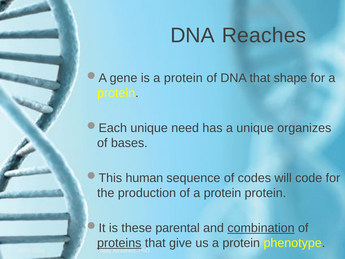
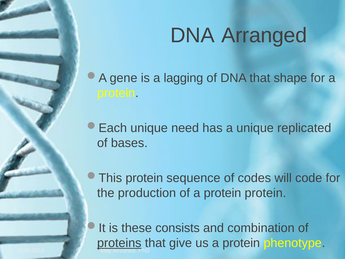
Reaches: Reaches -> Arranged (264, 35)
is a protein: protein -> lagging (183, 78)
organizes: organizes -> replicated (304, 128)
human: human -> protein (144, 178)
parental: parental -> consists (178, 228)
combination underline: present -> none (261, 228)
